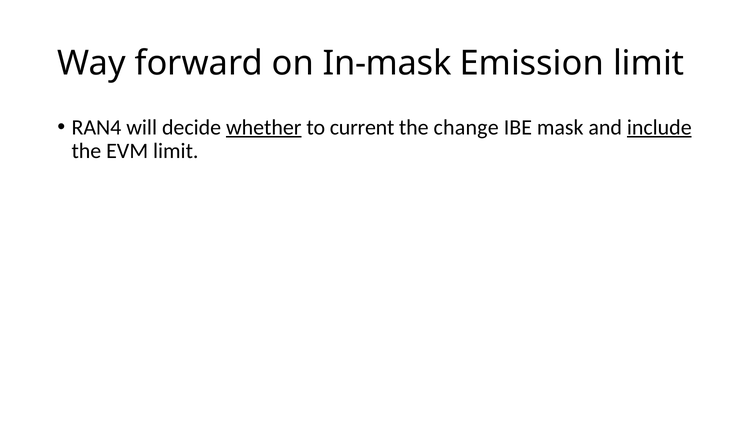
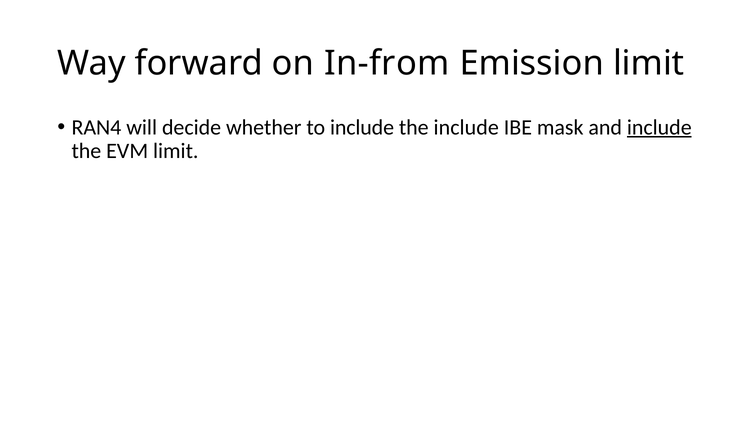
In-mask: In-mask -> In-from (387, 63)
whether underline: present -> none (264, 127)
to current: current -> include (362, 127)
the change: change -> include (466, 127)
